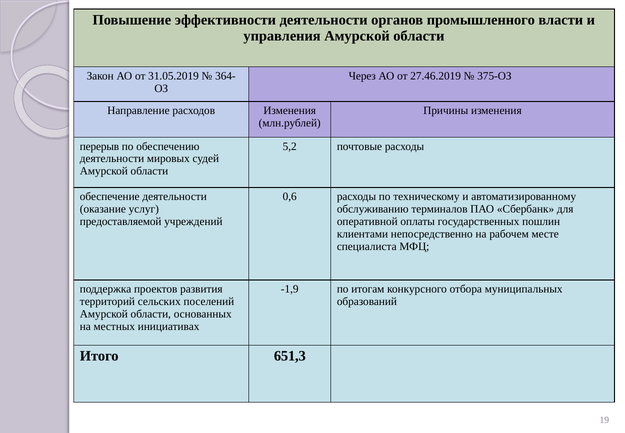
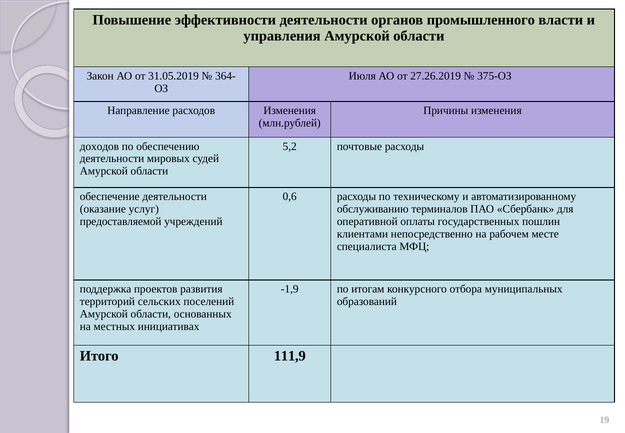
Через: Через -> Июля (362, 76)
27.46.2019: 27.46.2019 -> 27.26.2019 (436, 76)
перерыв: перерыв -> доходов (99, 146)
651,3: 651,3 -> 111,9 (290, 356)
